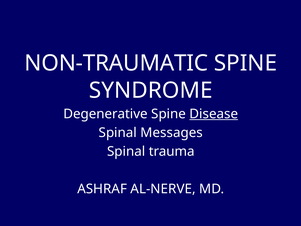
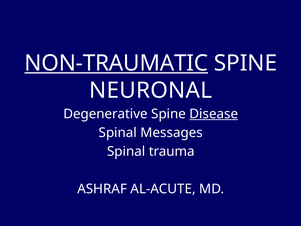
NON-TRAUMATIC underline: none -> present (116, 63)
SYNDROME: SYNDROME -> NEURONAL (151, 90)
AL-NERVE: AL-NERVE -> AL-ACUTE (163, 189)
